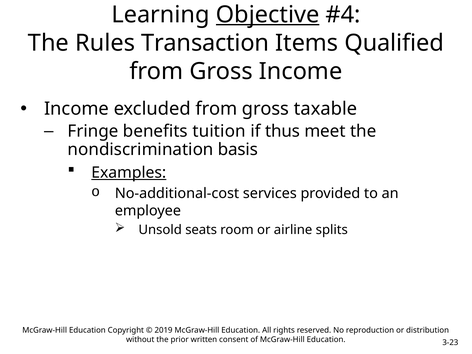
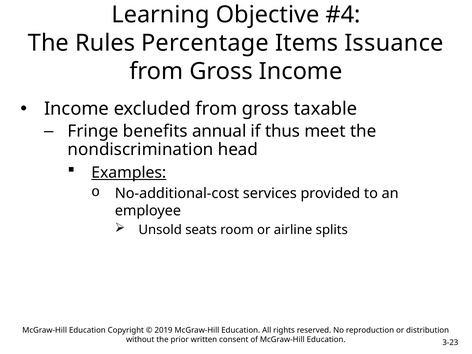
Objective underline: present -> none (268, 15)
Transaction: Transaction -> Percentage (205, 43)
Qualified: Qualified -> Issuance (394, 43)
tuition: tuition -> annual (219, 131)
basis: basis -> head (238, 150)
